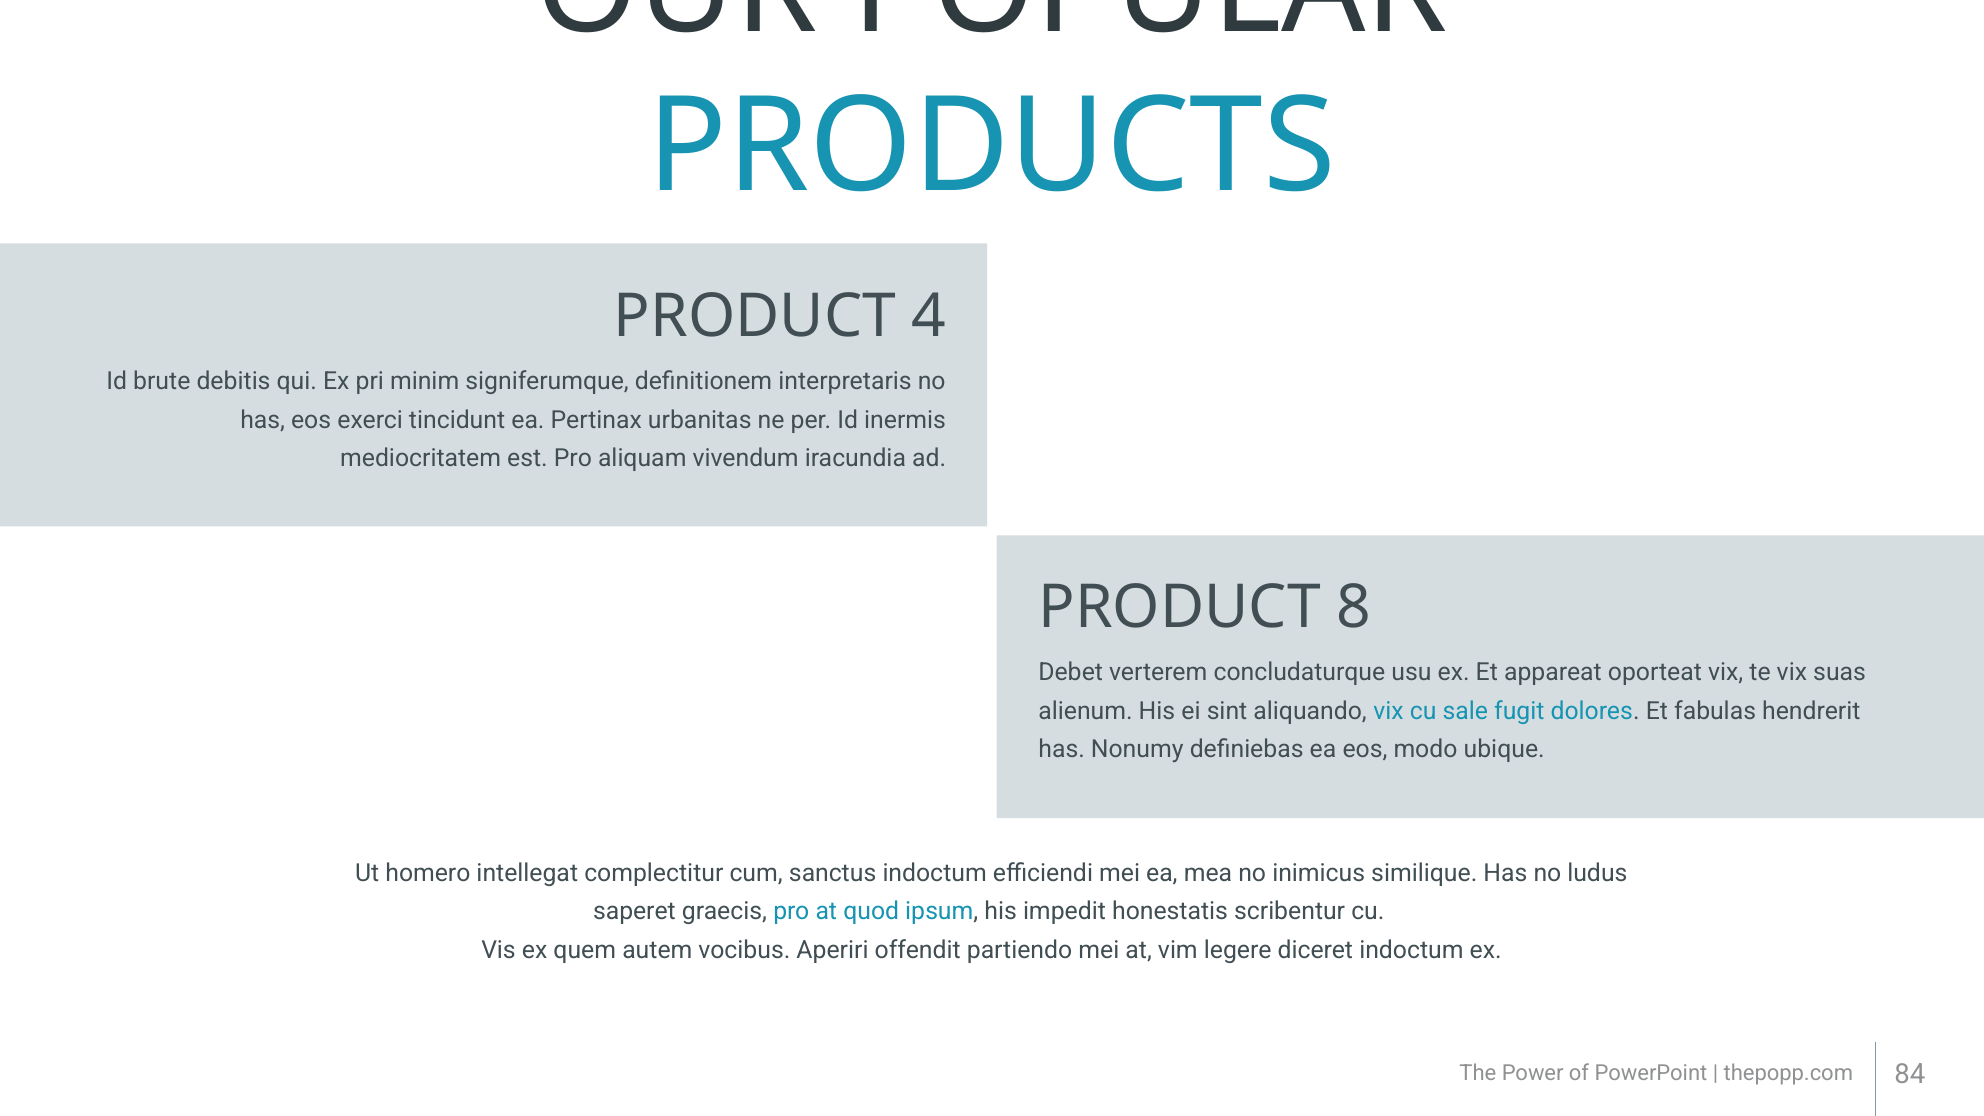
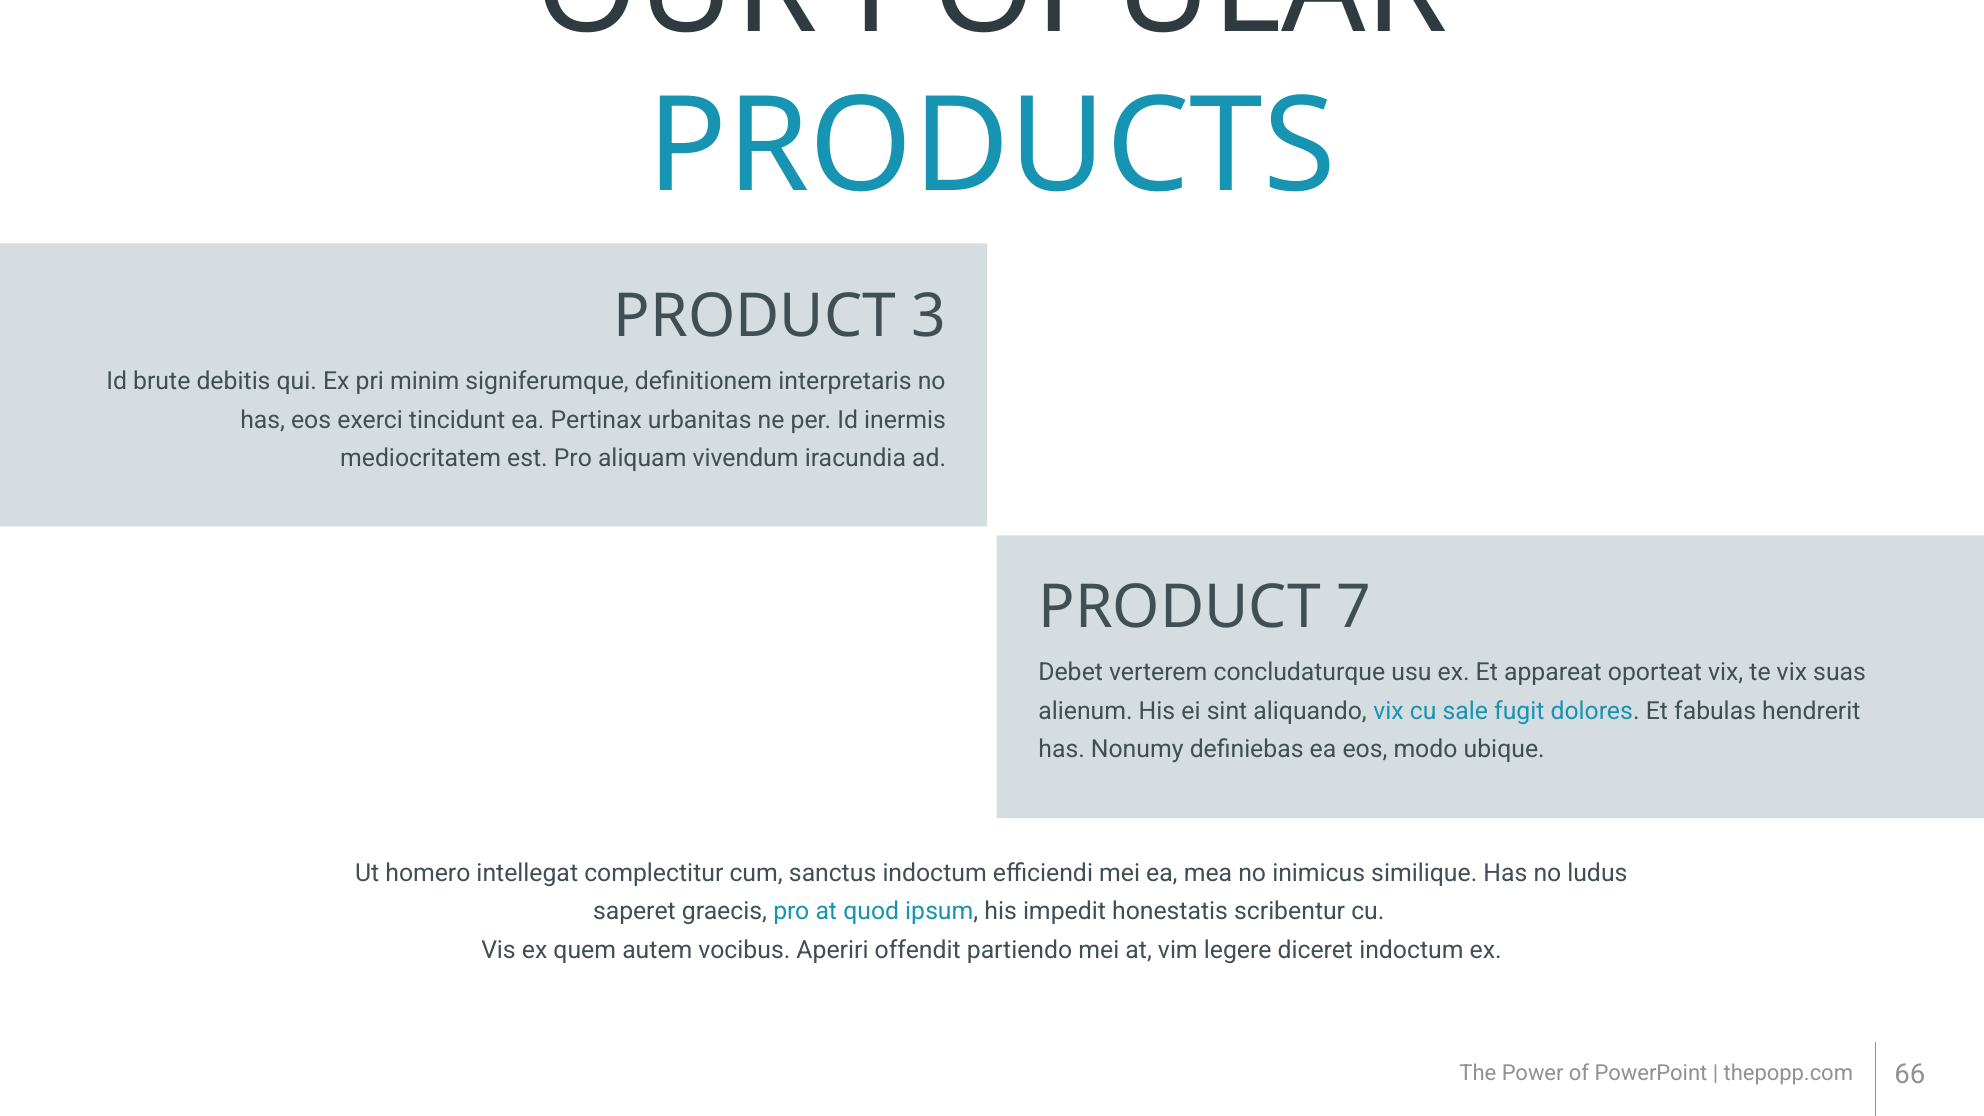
4: 4 -> 3 (929, 316)
8: 8 -> 7 (1354, 607)
84: 84 -> 66 (1910, 1074)
